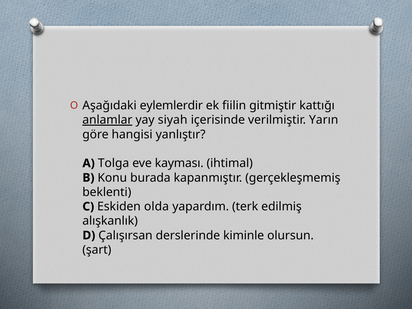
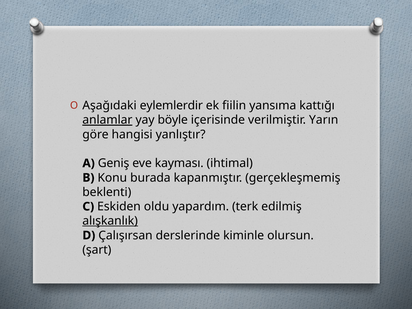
gitmiştir: gitmiştir -> yansıma (273, 106)
siyah: siyah -> böyle (173, 120)
Tolga: Tolga -> Geniş (114, 163)
olda: olda -> oldu (157, 207)
alışkanlık underline: none -> present (110, 221)
